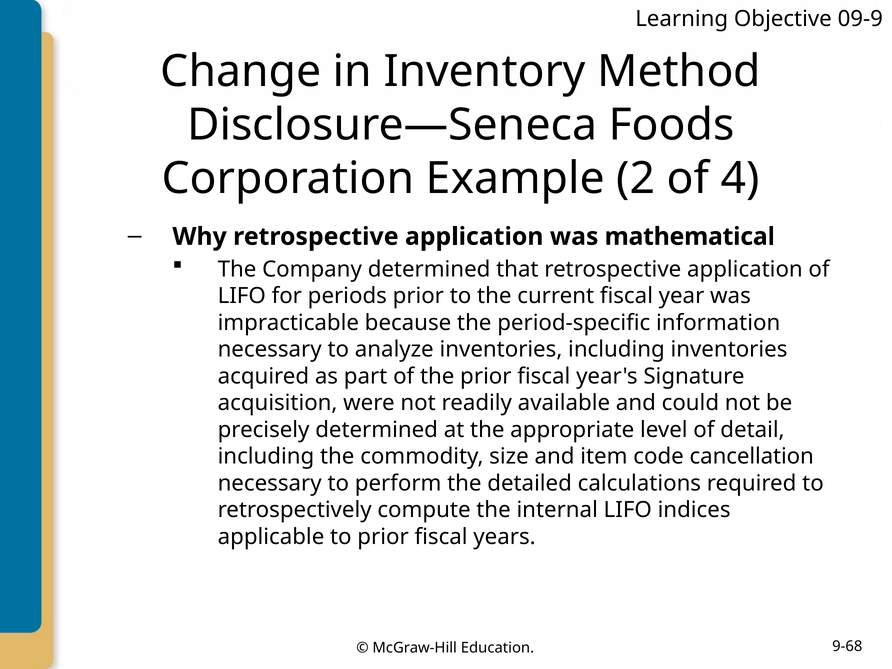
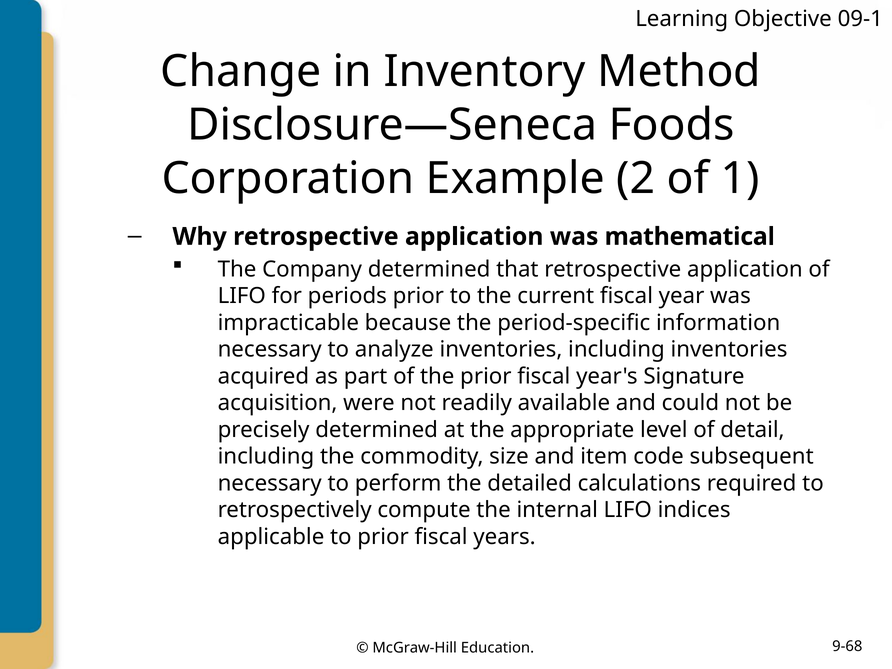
09-9: 09-9 -> 09-1 (860, 19)
4: 4 -> 1 (740, 179)
cancellation: cancellation -> subsequent (752, 456)
